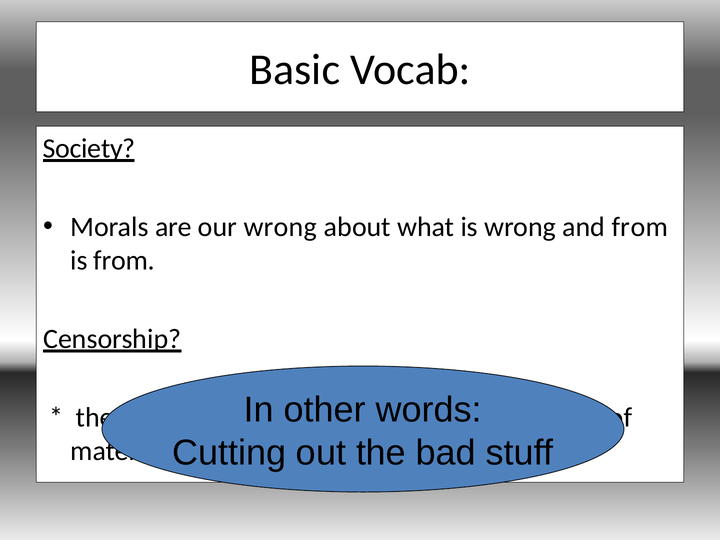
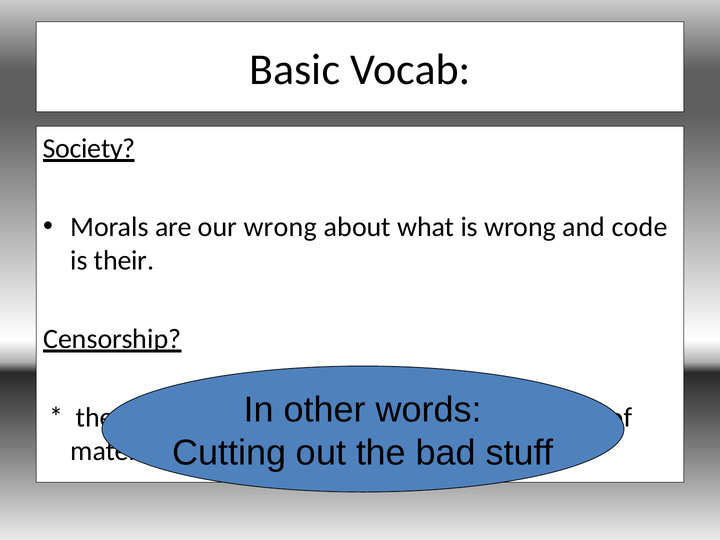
and from: from -> code (640, 227)
is from: from -> their (124, 260)
